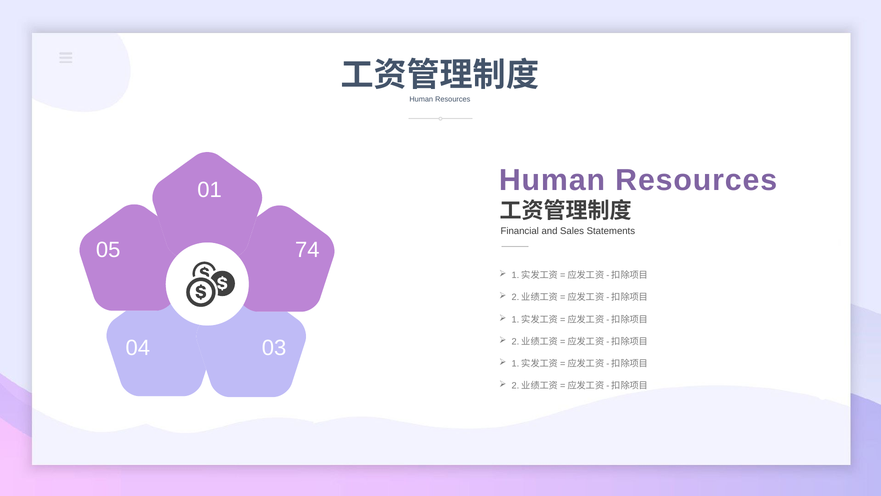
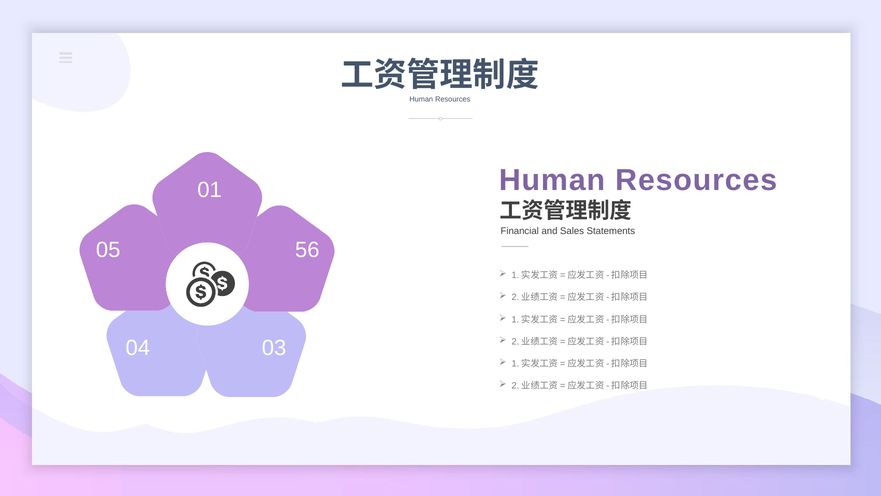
74: 74 -> 56 (307, 250)
